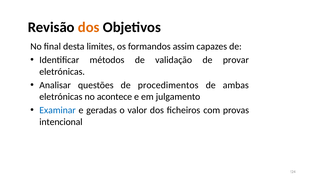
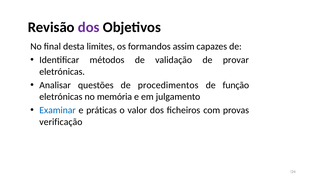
dos colour: orange -> purple (89, 27)
ambas: ambas -> função (236, 85)
acontece: acontece -> memória (114, 97)
geradas: geradas -> práticas (102, 110)
intencional: intencional -> verificação (61, 122)
